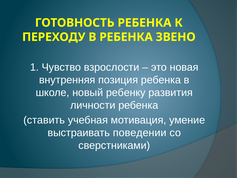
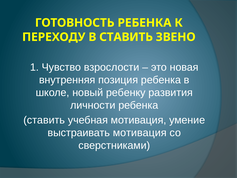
В РЕБЕНКА: РЕБЕНКА -> СТАВИТЬ (126, 37)
выстраивать поведении: поведении -> мотивация (140, 133)
